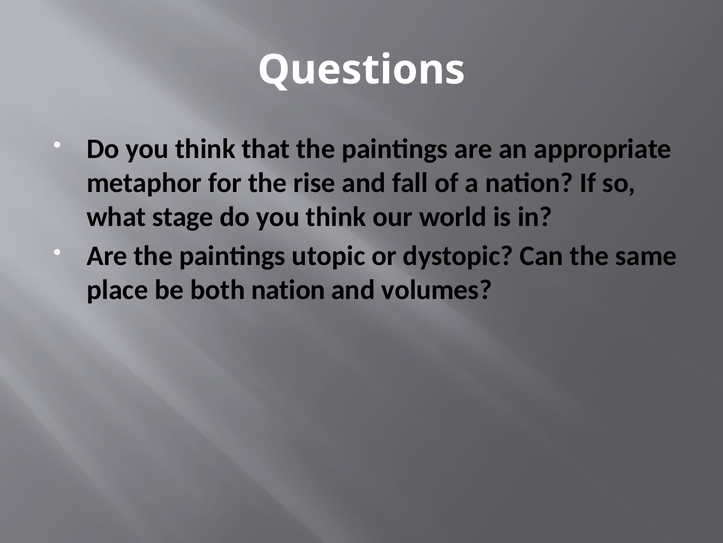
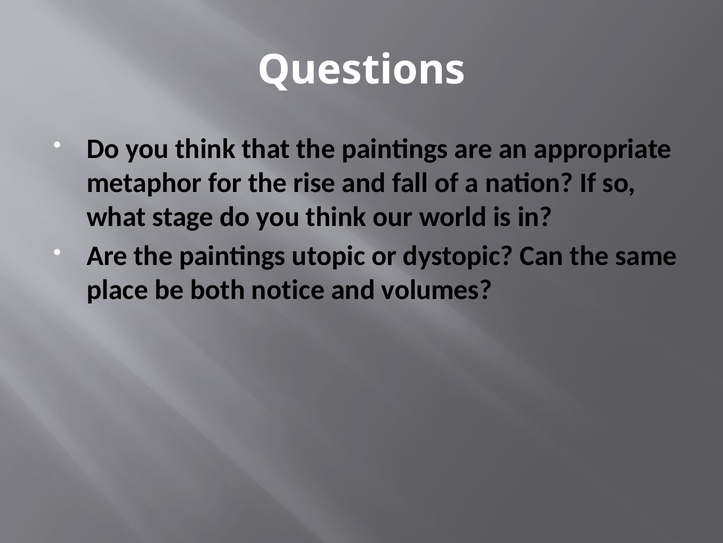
both nation: nation -> notice (288, 290)
